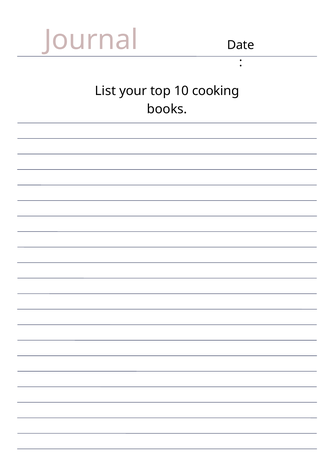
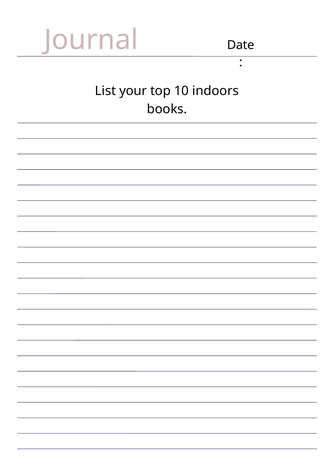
cooking: cooking -> indoors (216, 91)
